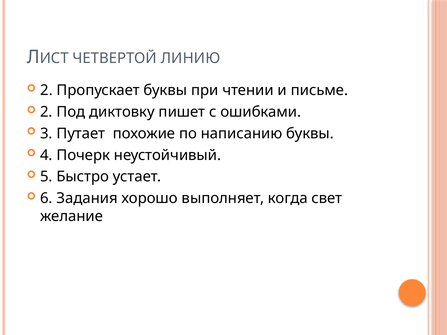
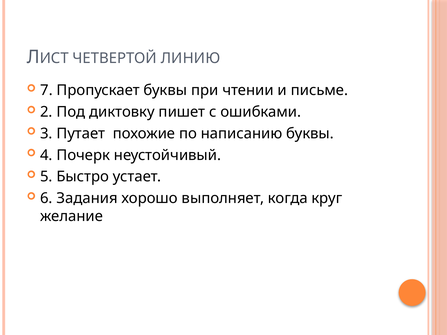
2: 2 -> 7 (46, 90)
свет: свет -> круг (327, 198)
